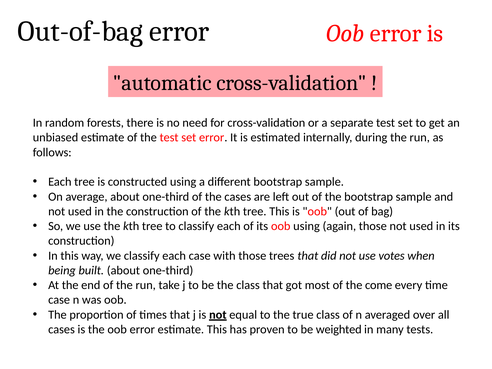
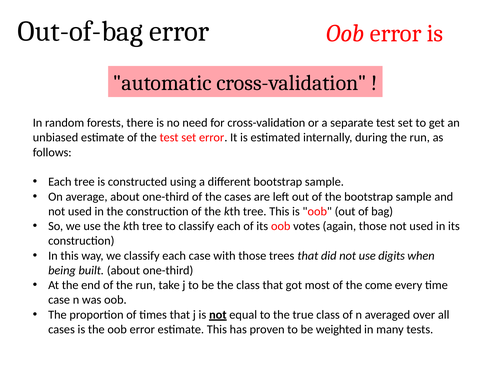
oob using: using -> votes (307, 226)
votes: votes -> digits (392, 256)
